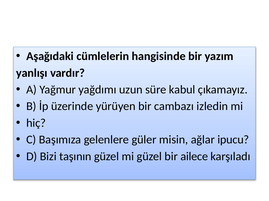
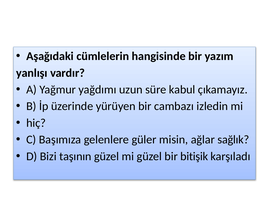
ipucu: ipucu -> sağlık (233, 140)
ailece: ailece -> bitişik (194, 157)
